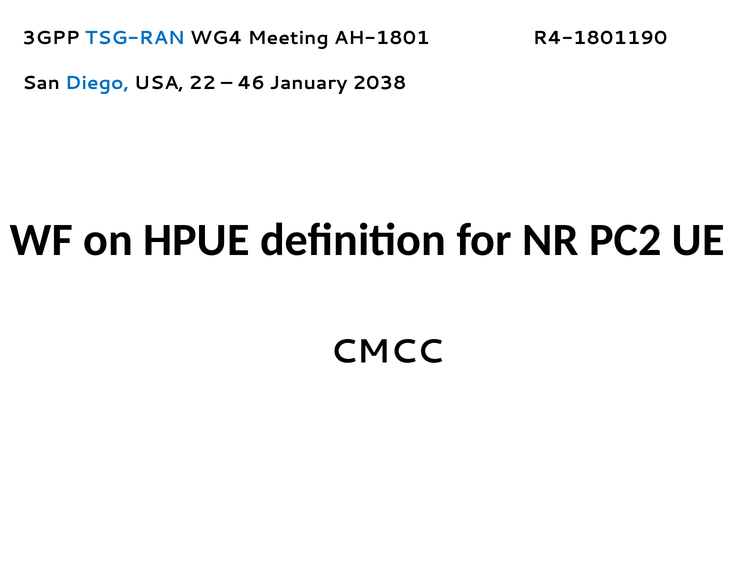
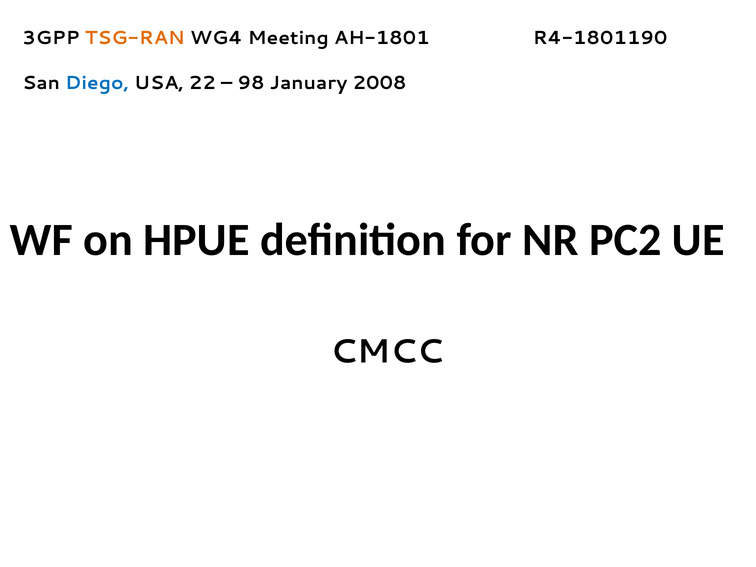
TSG-RAN colour: blue -> orange (135, 38)
46: 46 -> 98 (251, 83)
2038: 2038 -> 2008 (380, 83)
